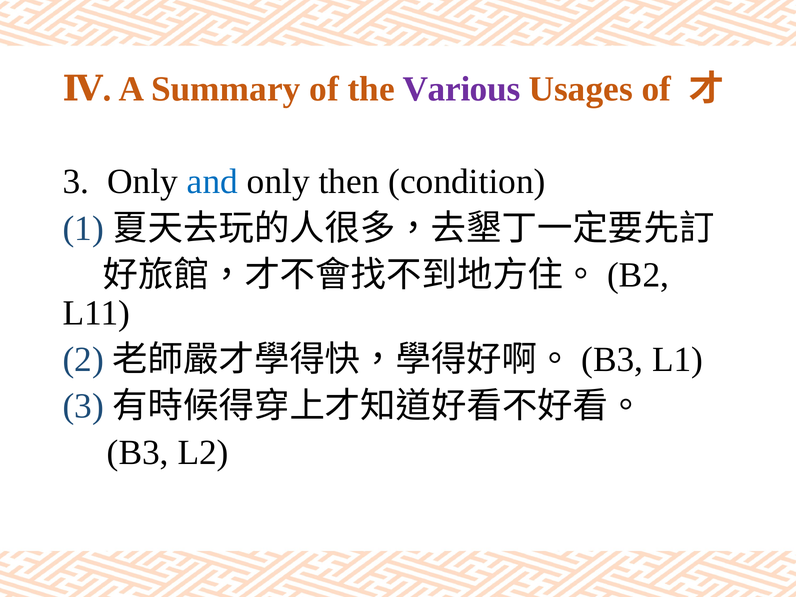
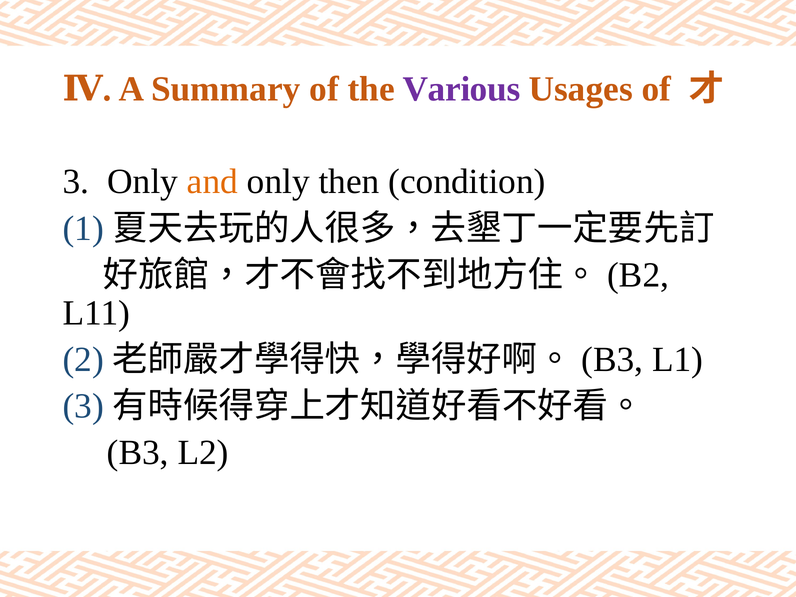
and colour: blue -> orange (213, 182)
